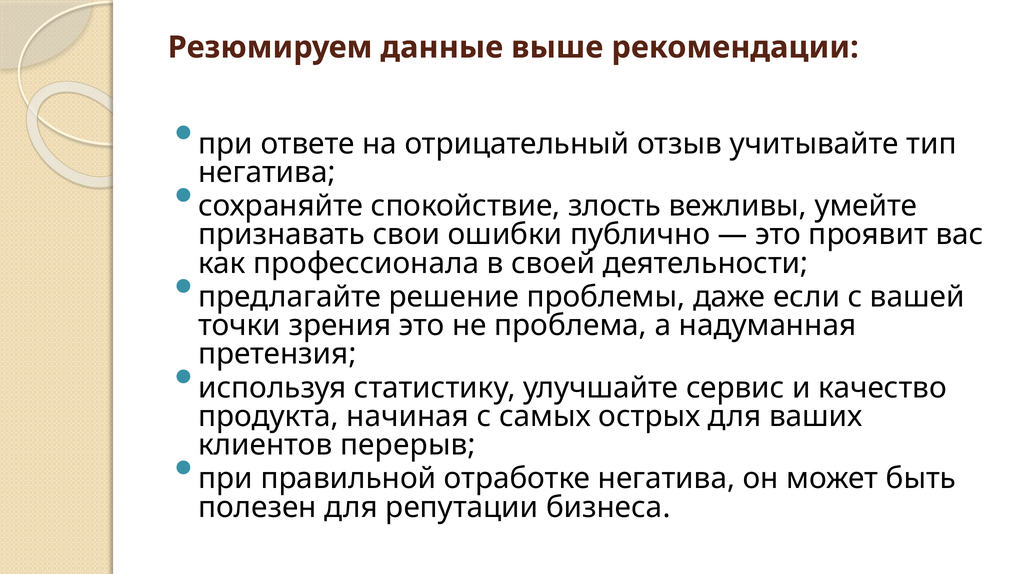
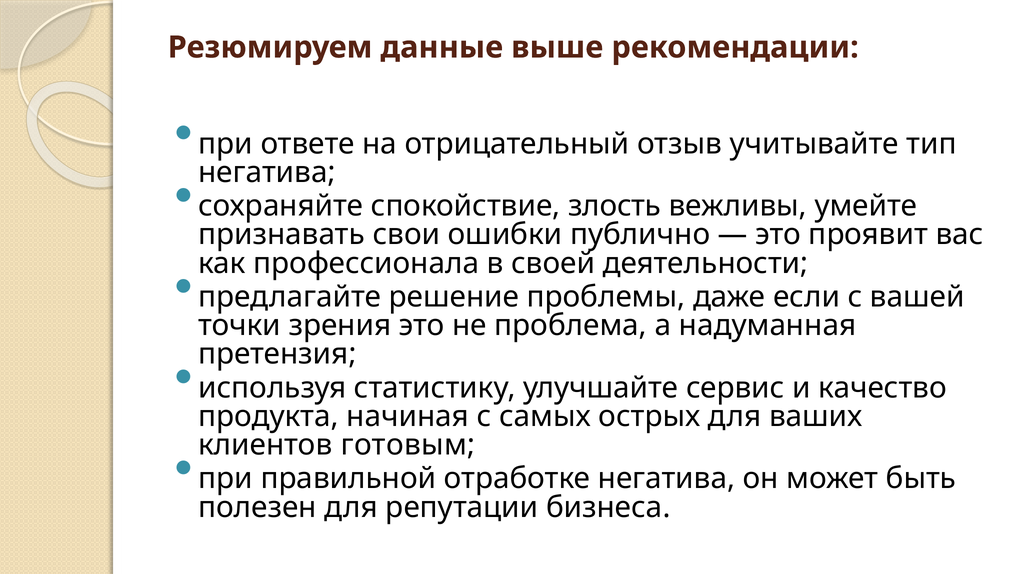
перерыв: перерыв -> готовым (408, 445)
